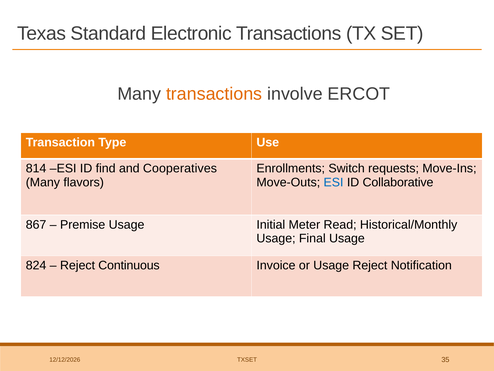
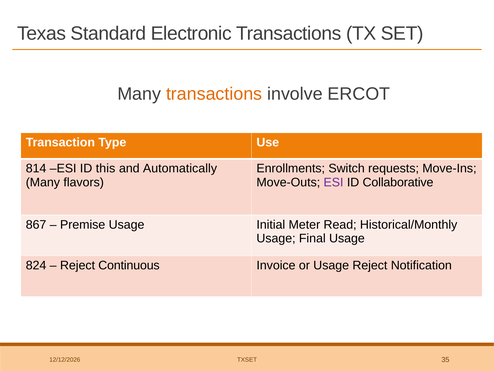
find: find -> this (106, 168)
Cooperatives: Cooperatives -> Automatically (180, 168)
ESI colour: blue -> purple (334, 182)
